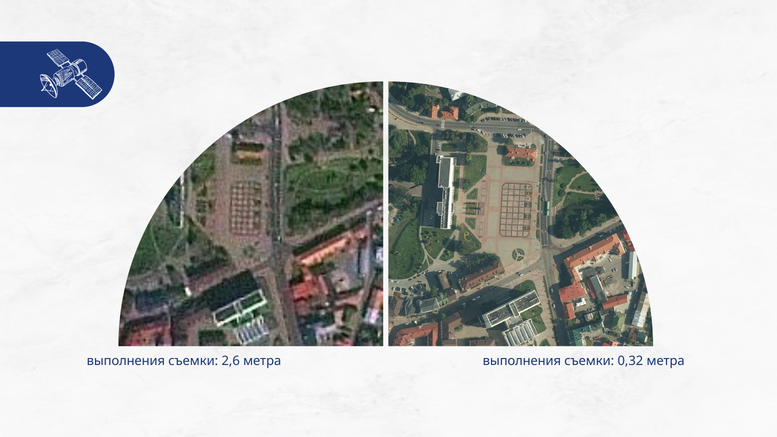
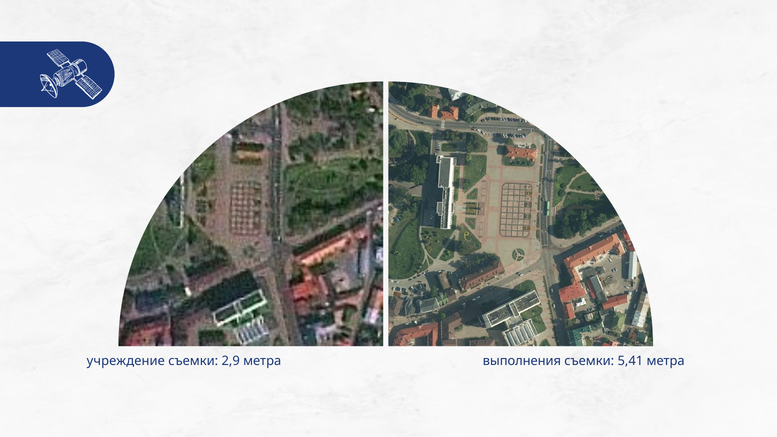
выполнения: выполнения -> учреждение (126, 361)
2,6: 2,6 -> 2,9 (231, 361)
0,32: 0,32 -> 5,41 (630, 361)
